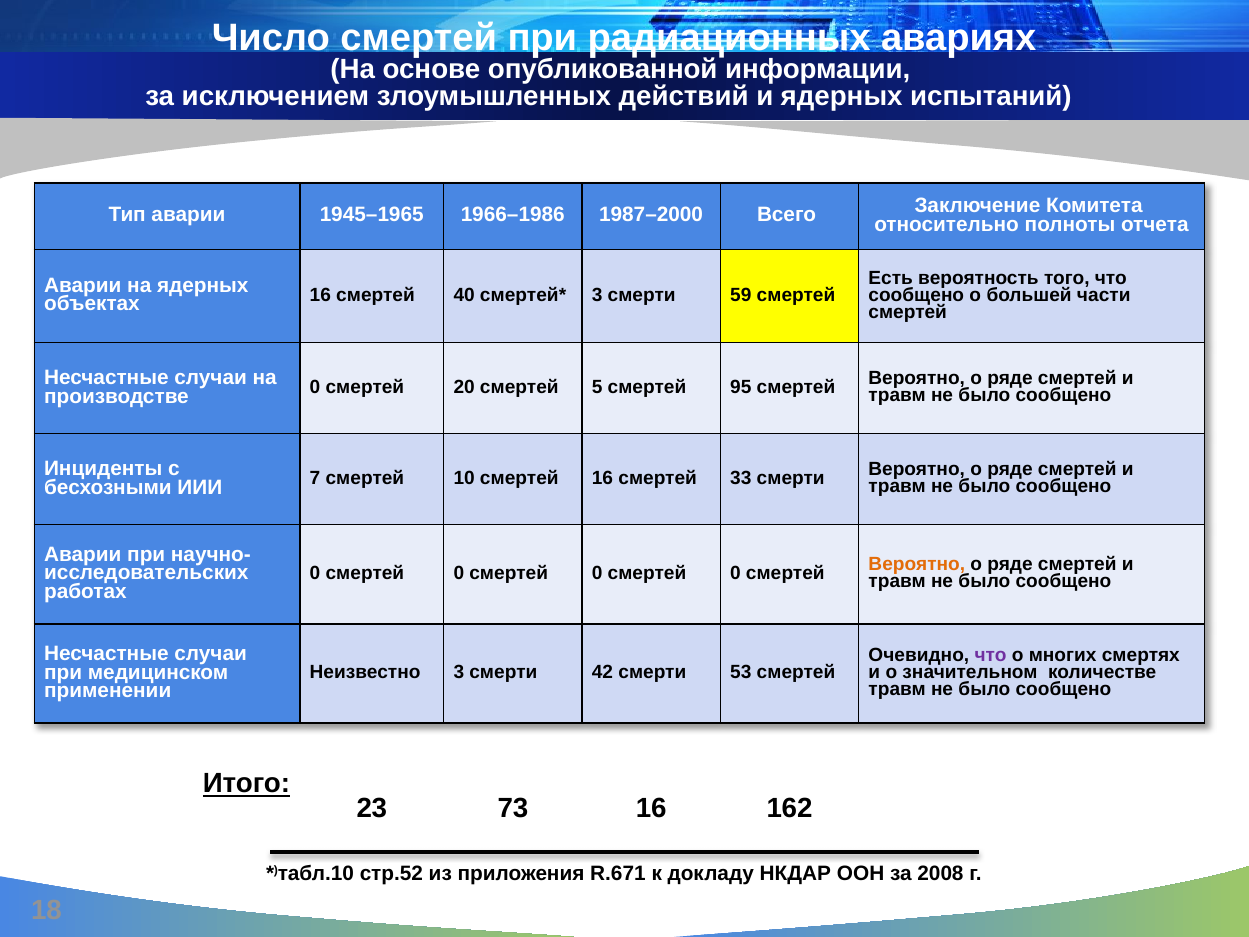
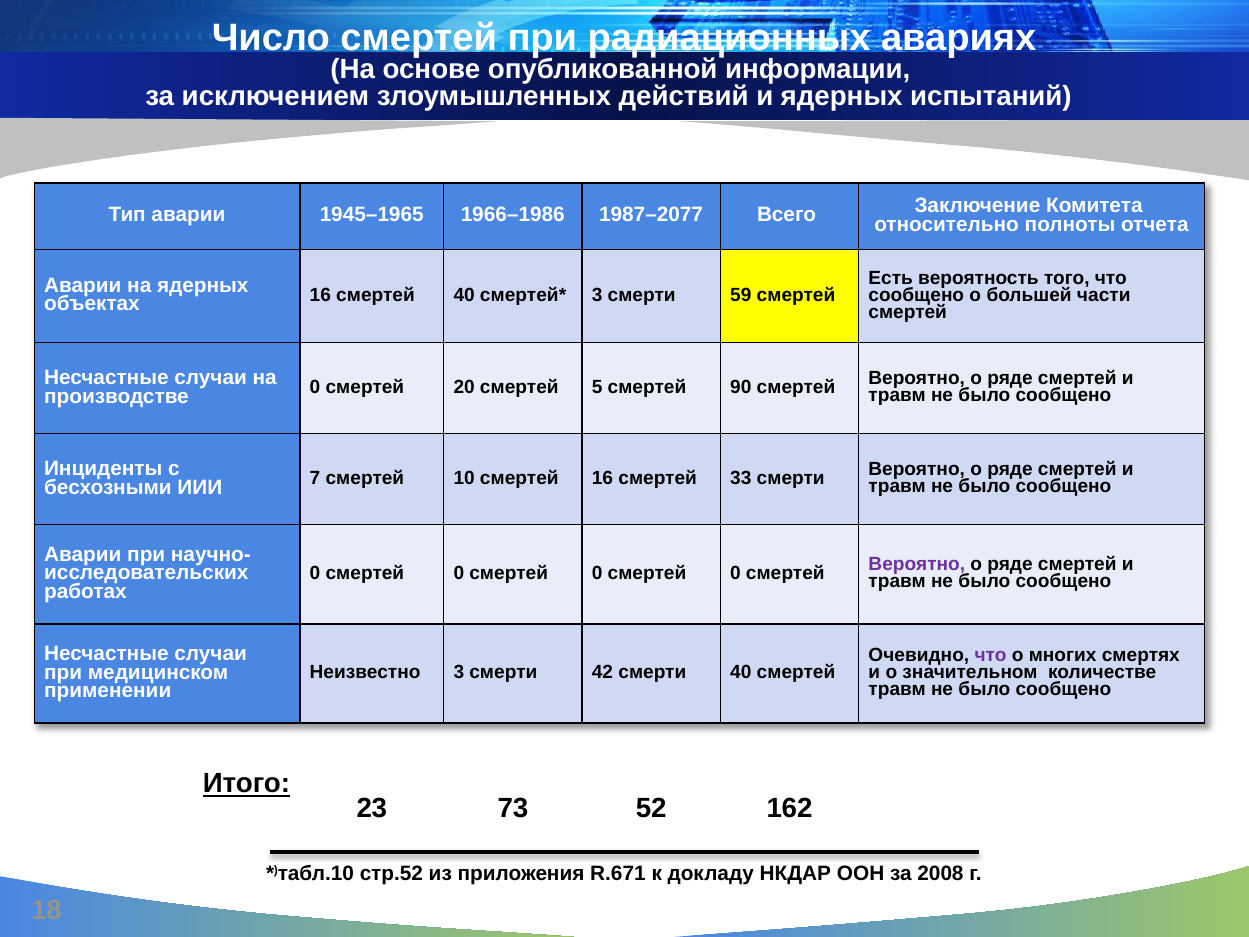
1987–2000: 1987–2000 -> 1987–2077 (651, 215)
95: 95 -> 90 (741, 387)
Вероятно colour: orange -> purple (917, 564)
смерти 53: 53 -> 40 (741, 672)
73 16: 16 -> 52 (651, 808)
